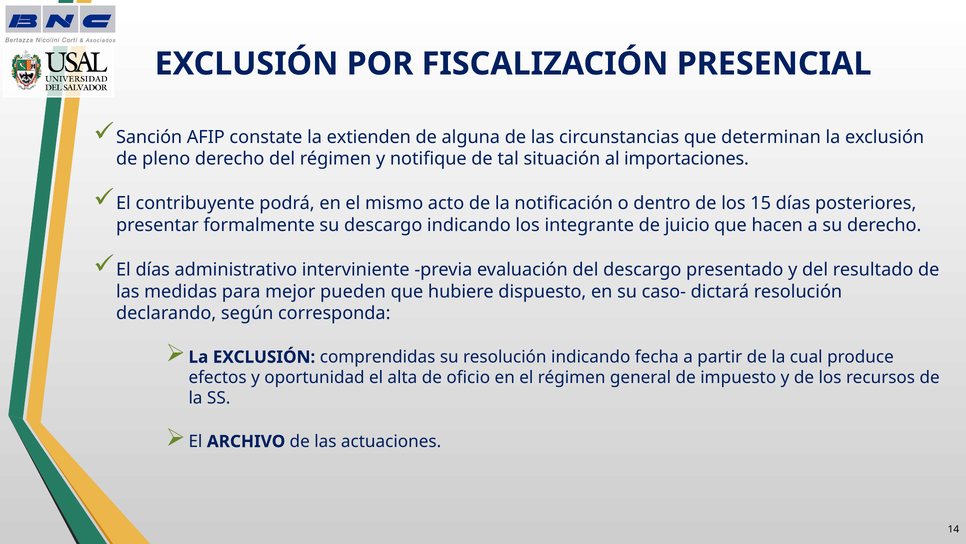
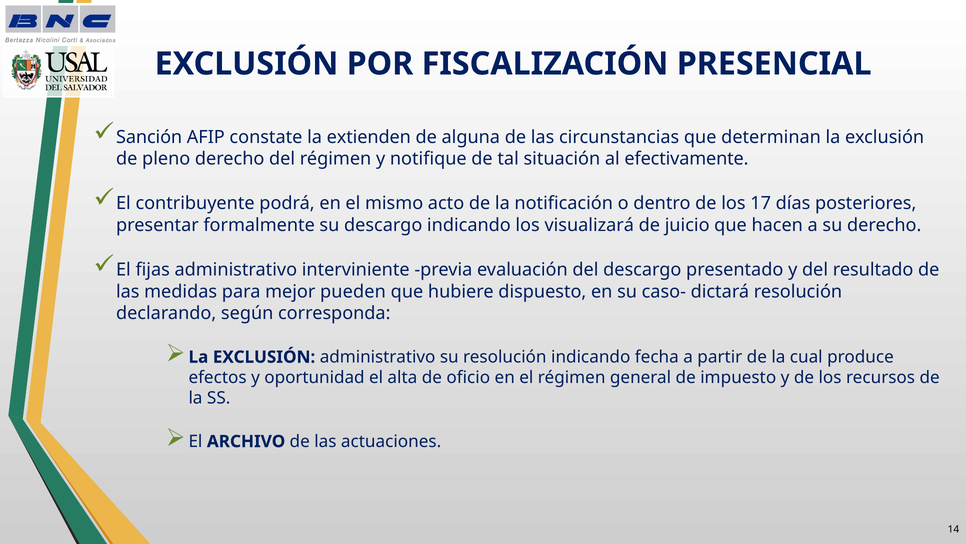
importaciones: importaciones -> efectivamente (686, 159)
15: 15 -> 17 (761, 203)
integrante: integrante -> visualizará (589, 225)
El días: días -> fijas (153, 270)
EXCLUSIÓN comprendidas: comprendidas -> administrativo (378, 357)
